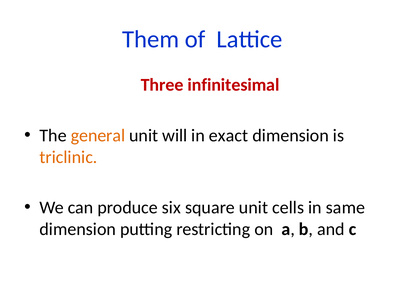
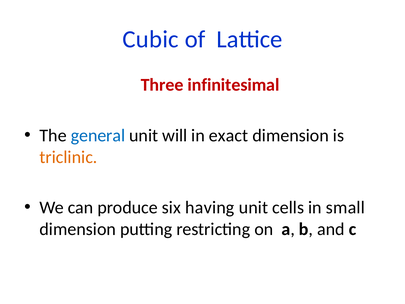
Them: Them -> Cubic (151, 39)
general colour: orange -> blue (98, 135)
square: square -> having (210, 207)
same: same -> small (345, 207)
